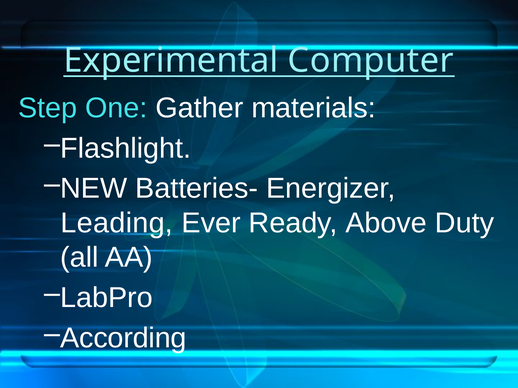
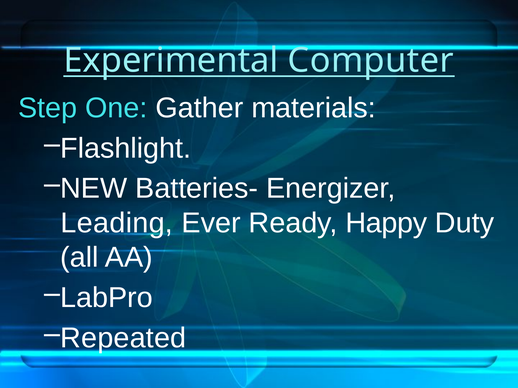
Above: Above -> Happy (386, 223)
According: According -> Repeated (123, 338)
